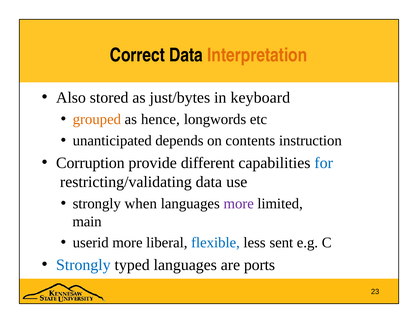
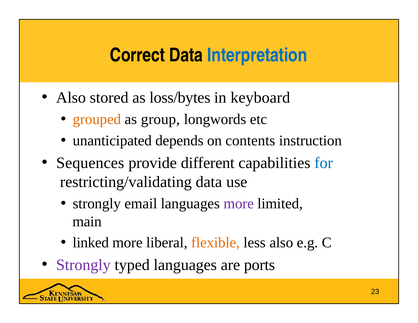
Interpretation colour: orange -> blue (257, 55)
just/bytes: just/bytes -> loss/bytes (180, 97)
hence: hence -> group (160, 119)
Corruption: Corruption -> Sequences (90, 163)
when: when -> email (141, 204)
userid: userid -> linked (91, 243)
flexible colour: blue -> orange (216, 243)
less sent: sent -> also (281, 243)
Strongly colour: blue -> purple (83, 265)
